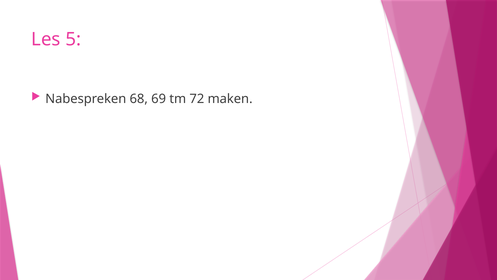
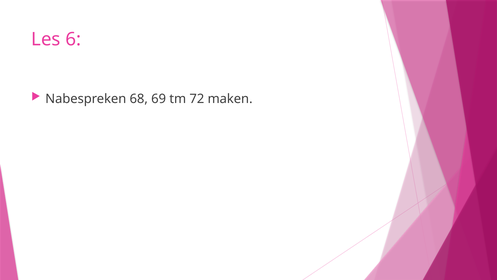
5: 5 -> 6 (73, 39)
